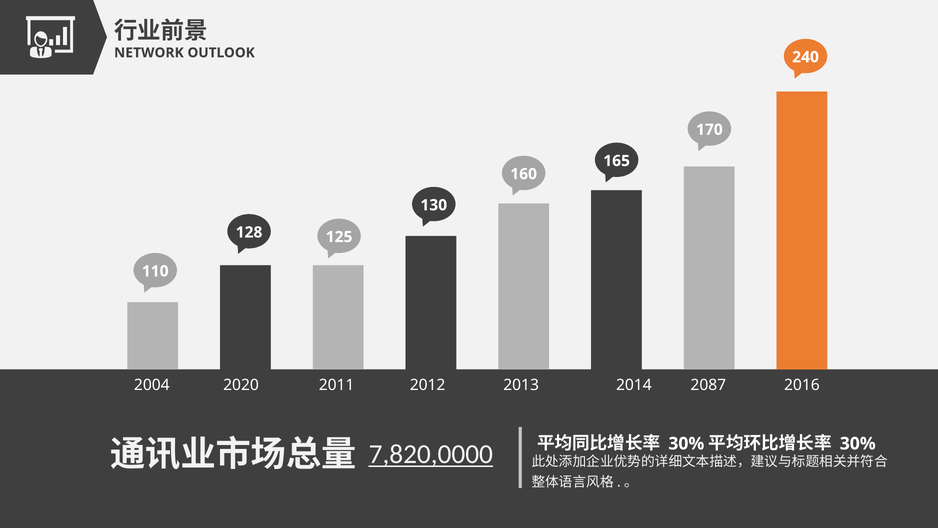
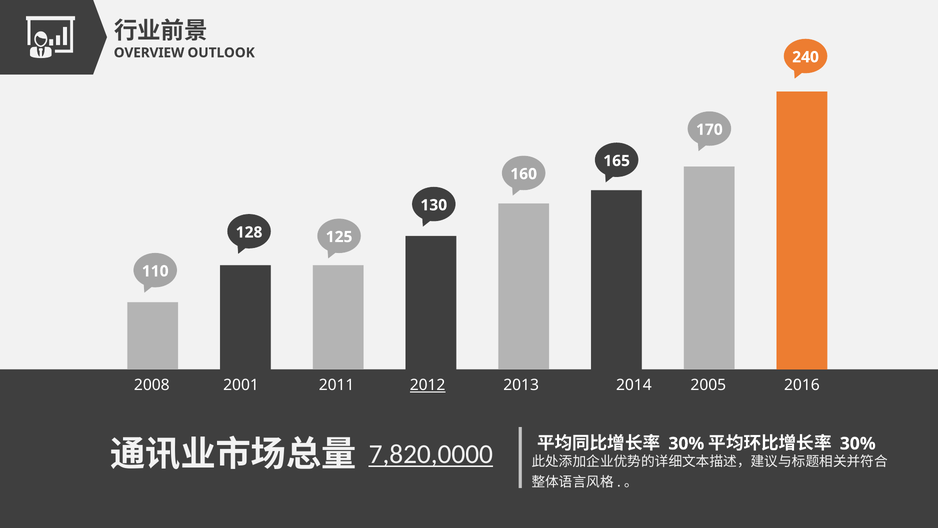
NETWORK: NETWORK -> OVERVIEW (149, 53)
2004: 2004 -> 2008 (152, 385)
2020: 2020 -> 2001 (241, 385)
2012 underline: none -> present (428, 385)
2087: 2087 -> 2005 (708, 385)
